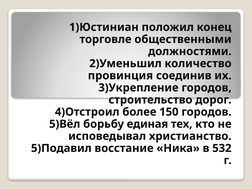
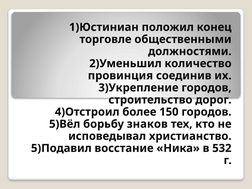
единая: единая -> знаков (147, 124)
